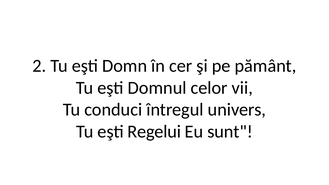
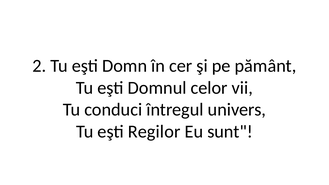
Regelui: Regelui -> Regilor (154, 132)
